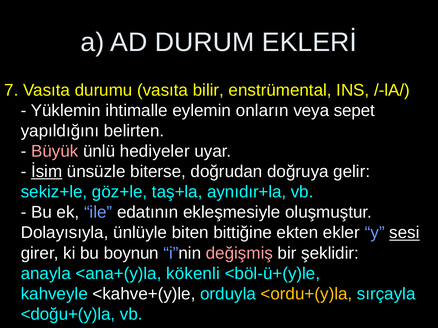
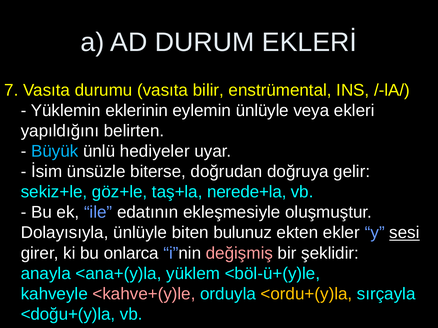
ihtimalle: ihtimalle -> eklerinin (137, 111)
eylemin onların: onların -> ünlüyle (262, 111)
sepet: sepet -> ekleri (354, 111)
Büyük colour: pink -> light blue (55, 151)
İsim underline: present -> none (47, 172)
aynıdır+la: aynıdır+la -> nerede+la (247, 192)
bittiğine: bittiğine -> bulunuz (243, 233)
boynun: boynun -> onlarca (131, 253)
kökenli: kökenli -> yüklem (193, 274)
<kahve+(y)le colour: white -> pink (144, 294)
